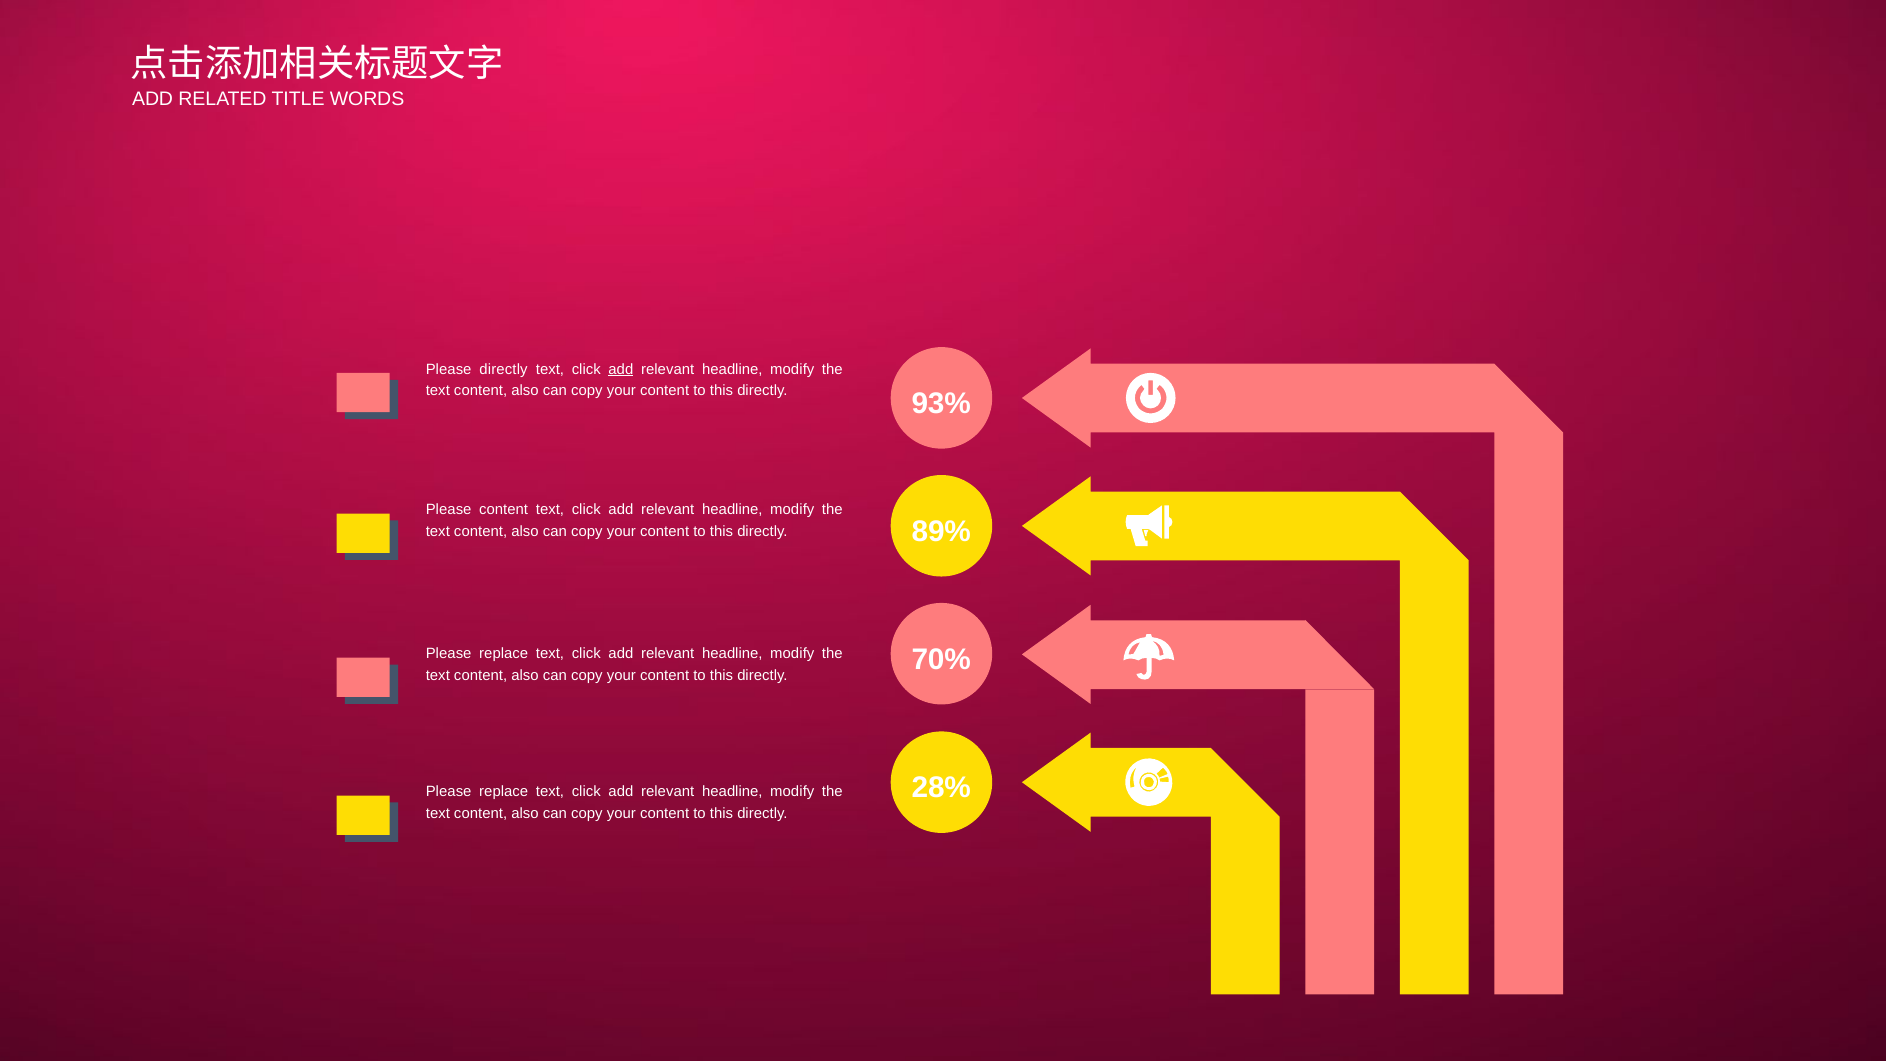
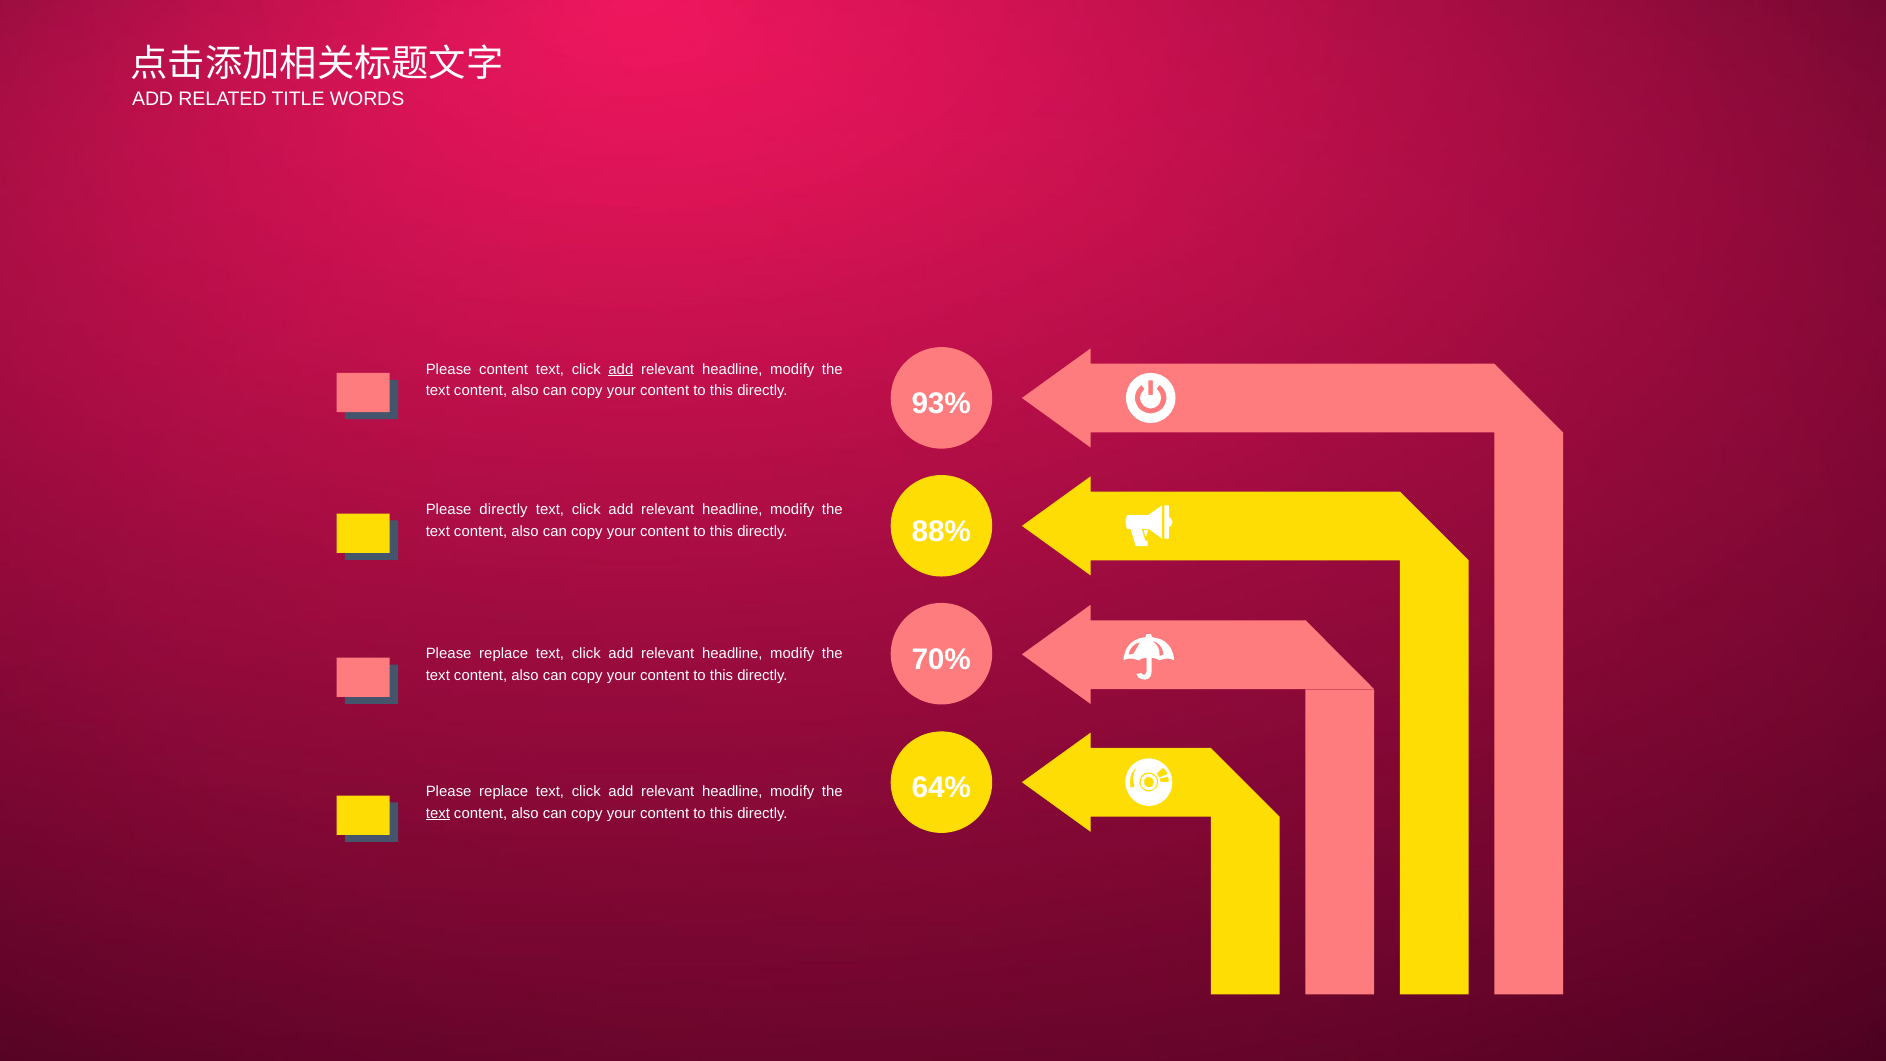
Please directly: directly -> content (504, 369)
Please content: content -> directly (504, 510)
89%: 89% -> 88% (941, 531)
28%: 28% -> 64% (941, 788)
text underline: none -> present (438, 813)
